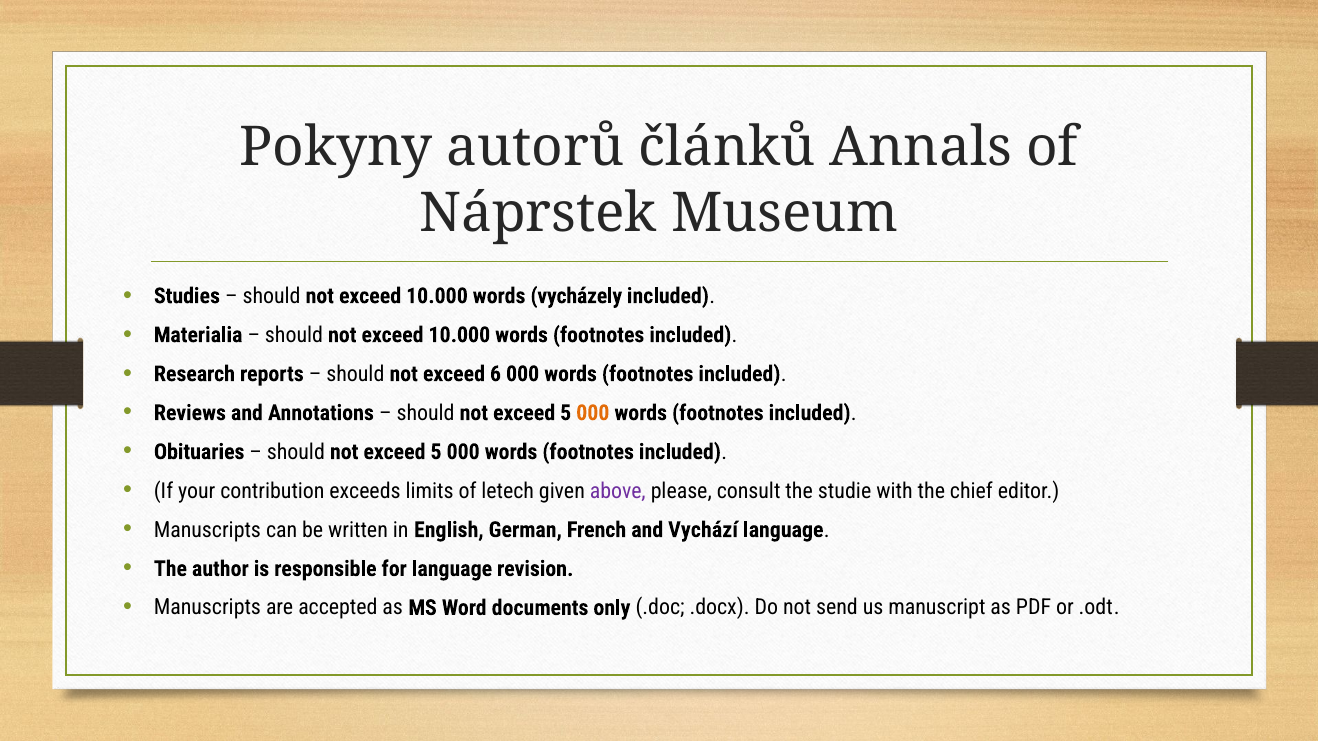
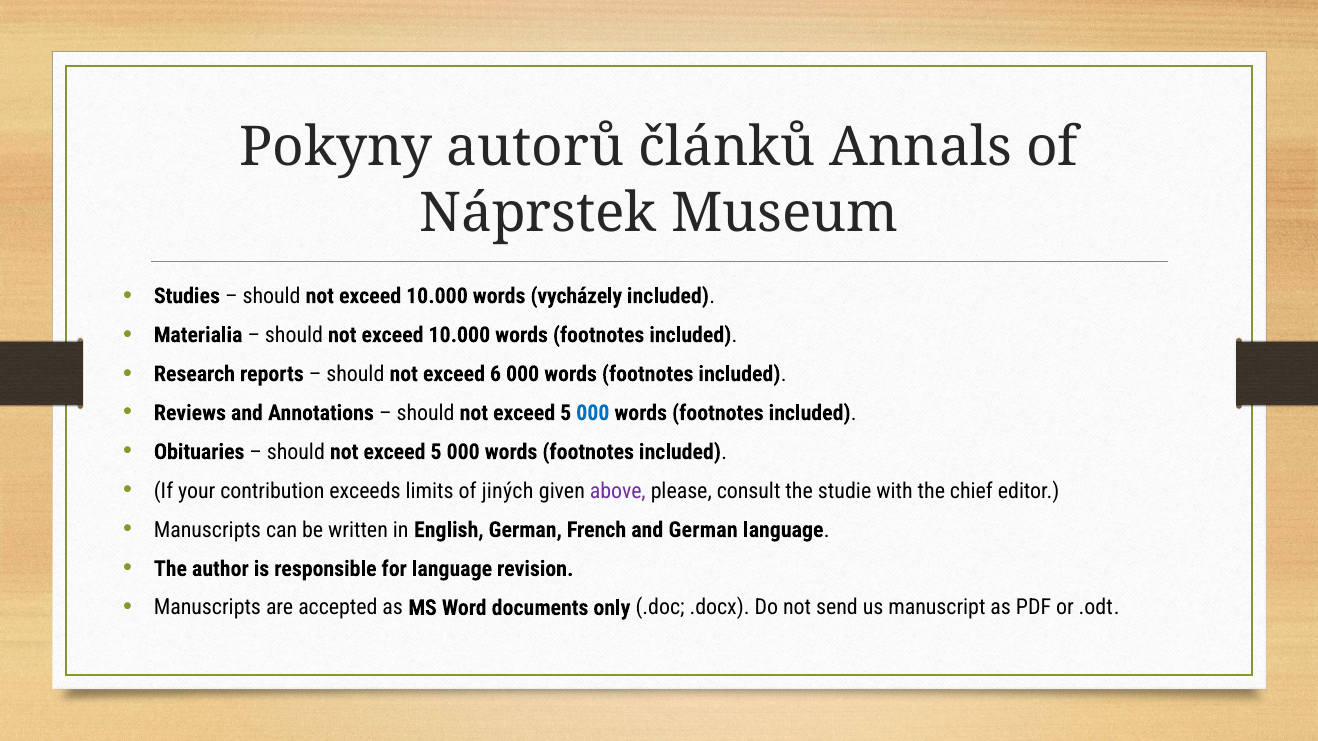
000 colour: orange -> blue (593, 413)
letech: letech -> jiných (508, 491)
and Vychází: Vychází -> German (703, 530)
